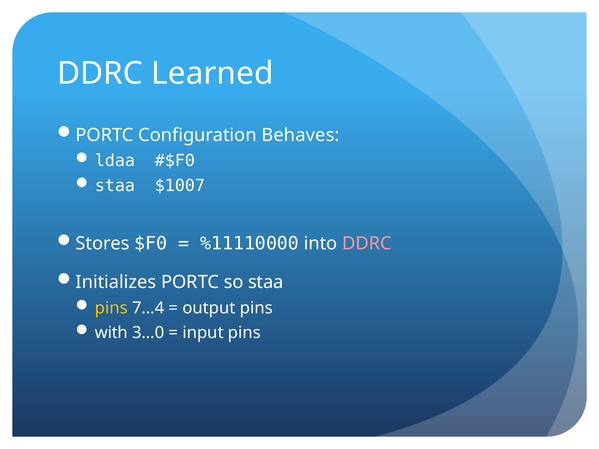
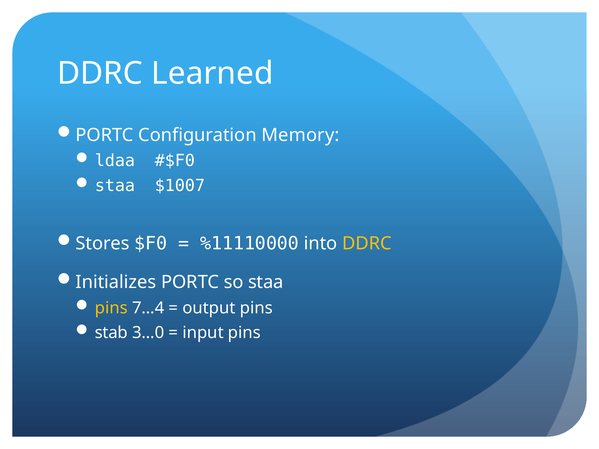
Behaves: Behaves -> Memory (300, 135)
DDRC colour: pink -> yellow (367, 244)
with: with -> stab (111, 333)
